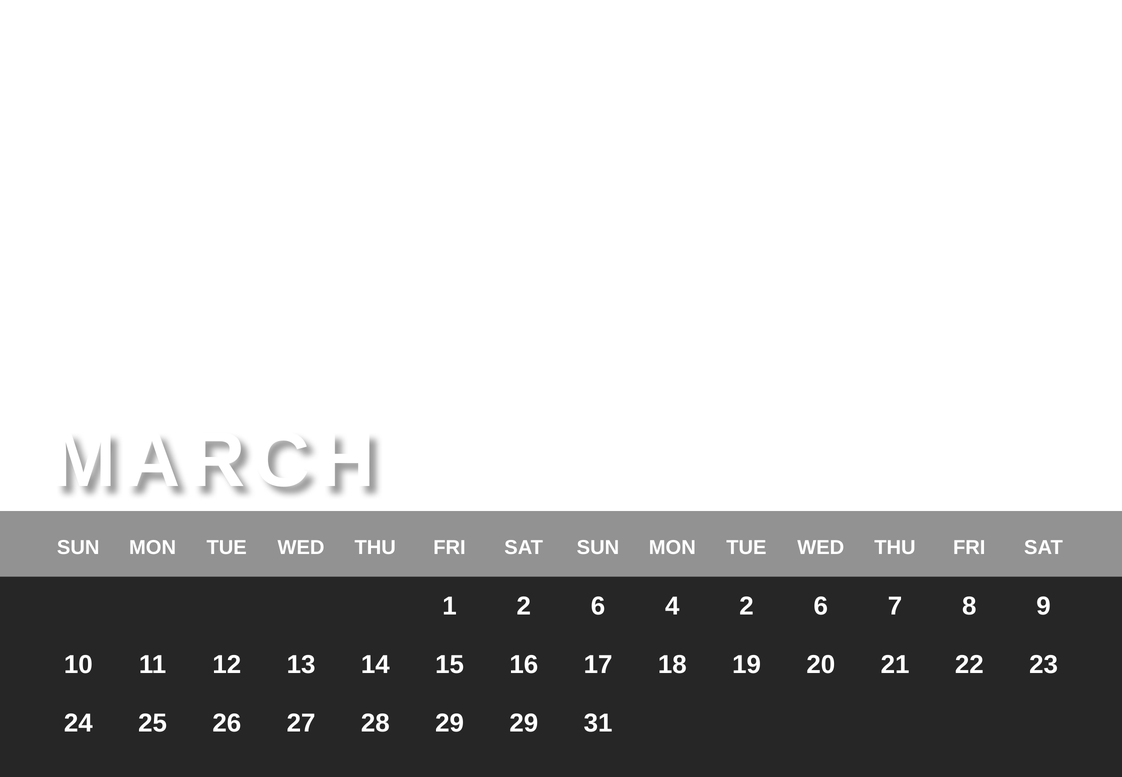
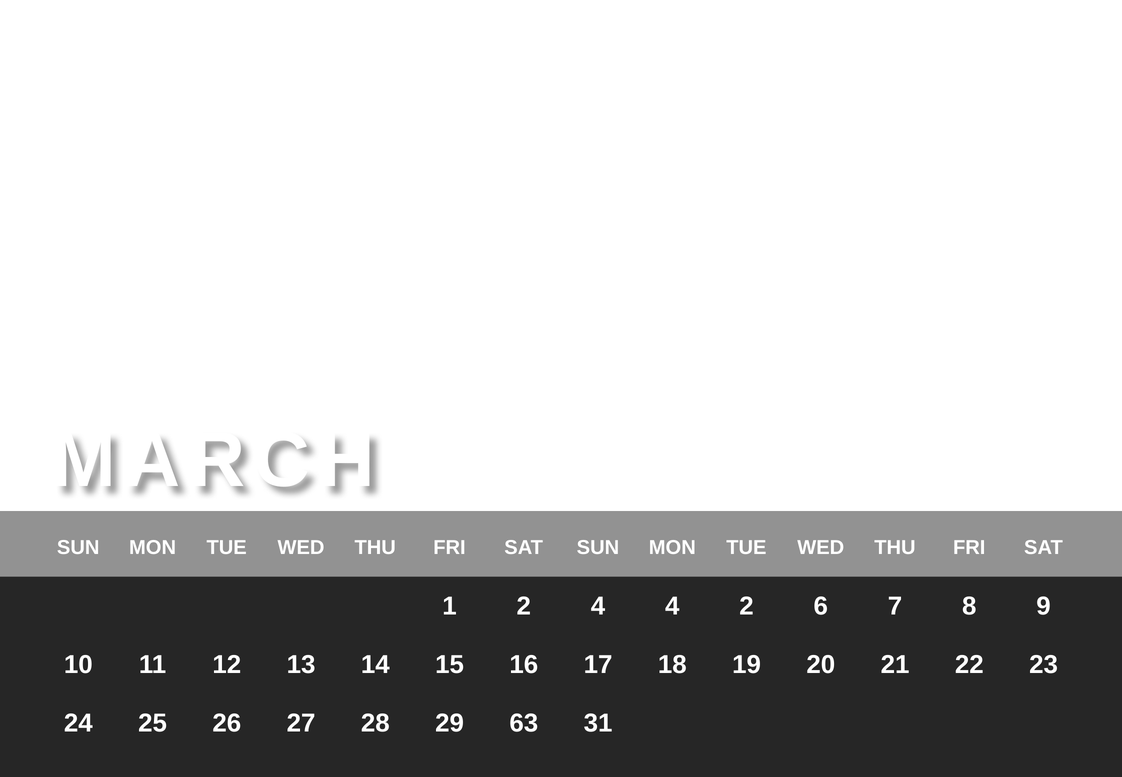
1 2 6: 6 -> 4 (598, 606)
29 29: 29 -> 63 (524, 723)
